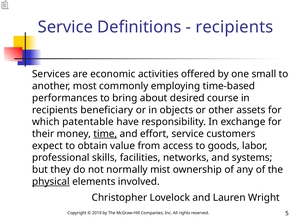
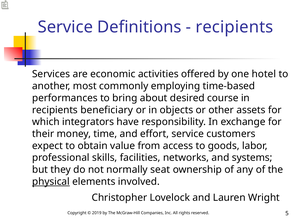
small: small -> hotel (264, 74)
patentable: patentable -> integrators (88, 122)
time underline: present -> none (105, 134)
mist: mist -> seat (160, 169)
